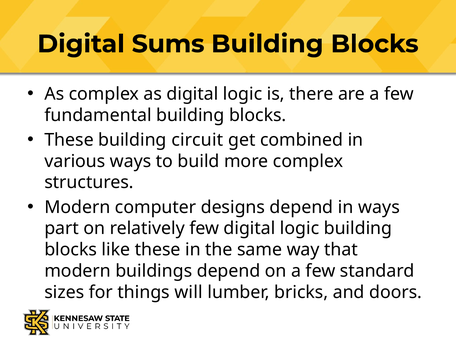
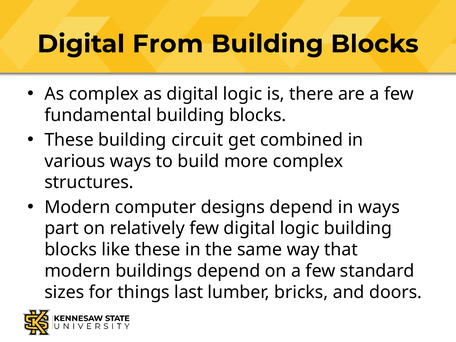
Sums: Sums -> From (168, 44)
will: will -> last (189, 292)
